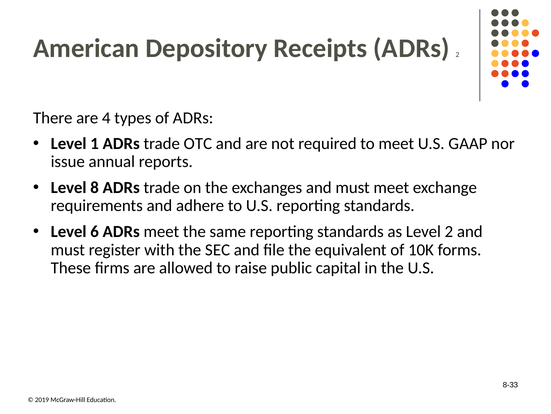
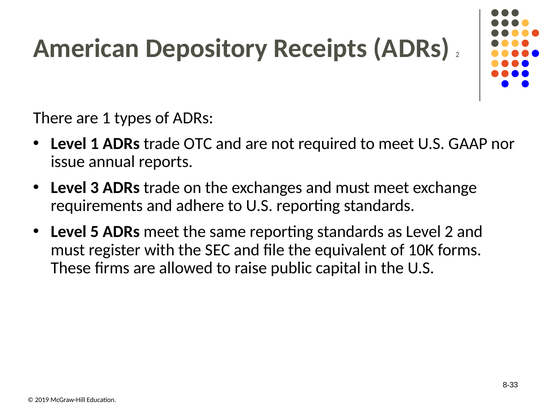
are 4: 4 -> 1 (106, 118)
8: 8 -> 3 (95, 187)
6: 6 -> 5 (95, 231)
